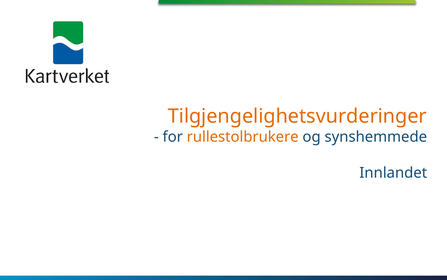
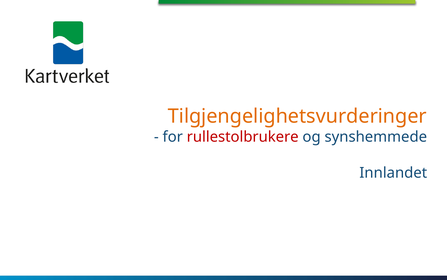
rullestolbrukere colour: orange -> red (243, 137)
